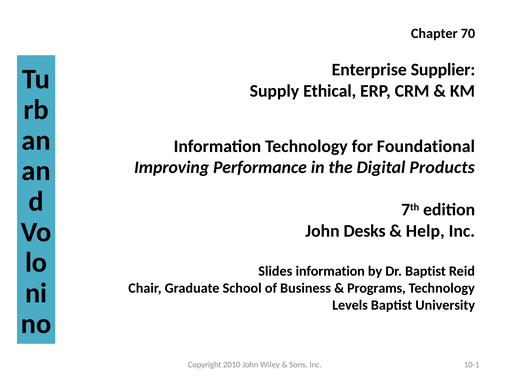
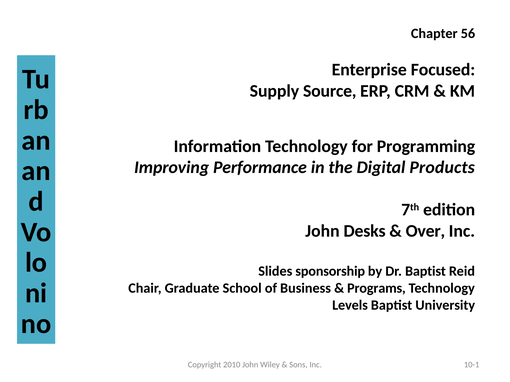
70: 70 -> 56 (468, 33)
Supplier: Supplier -> Focused (443, 70)
Ethical: Ethical -> Source (330, 91)
Foundational: Foundational -> Programming (426, 146)
Help: Help -> Over (425, 231)
Slides information: information -> sponsorship (330, 271)
